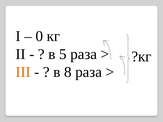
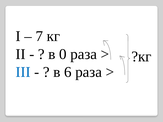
0: 0 -> 7 (39, 36)
5: 5 -> 0 (63, 54)
III colour: orange -> blue (23, 72)
8: 8 -> 6 (68, 72)
